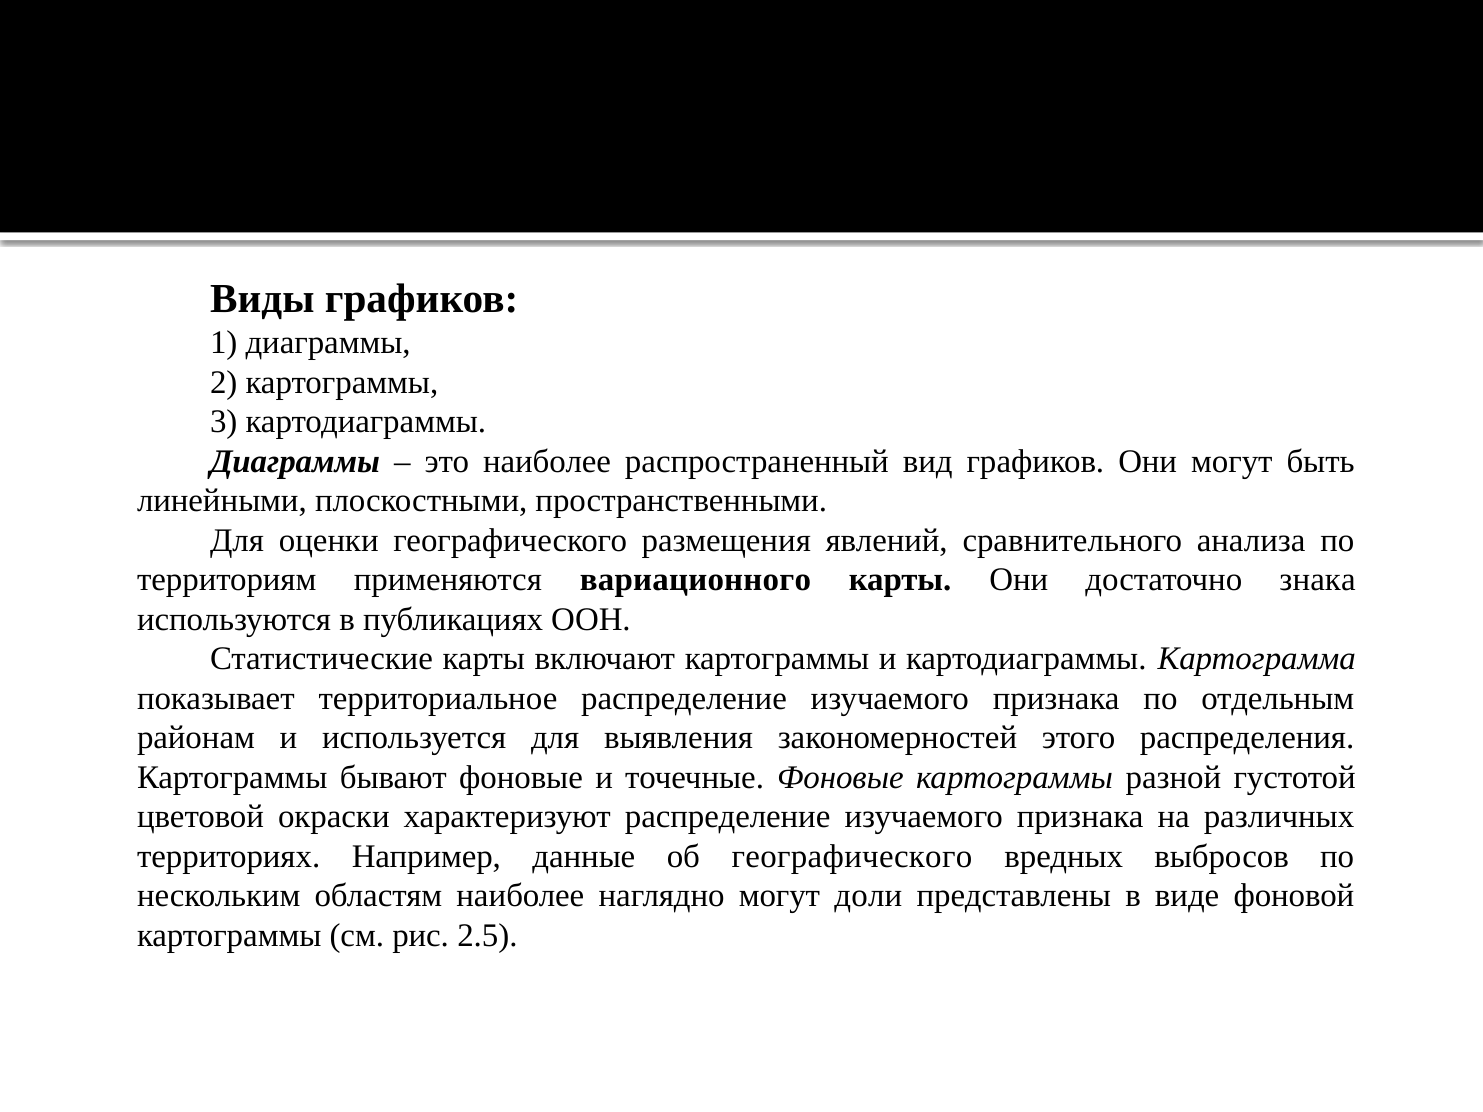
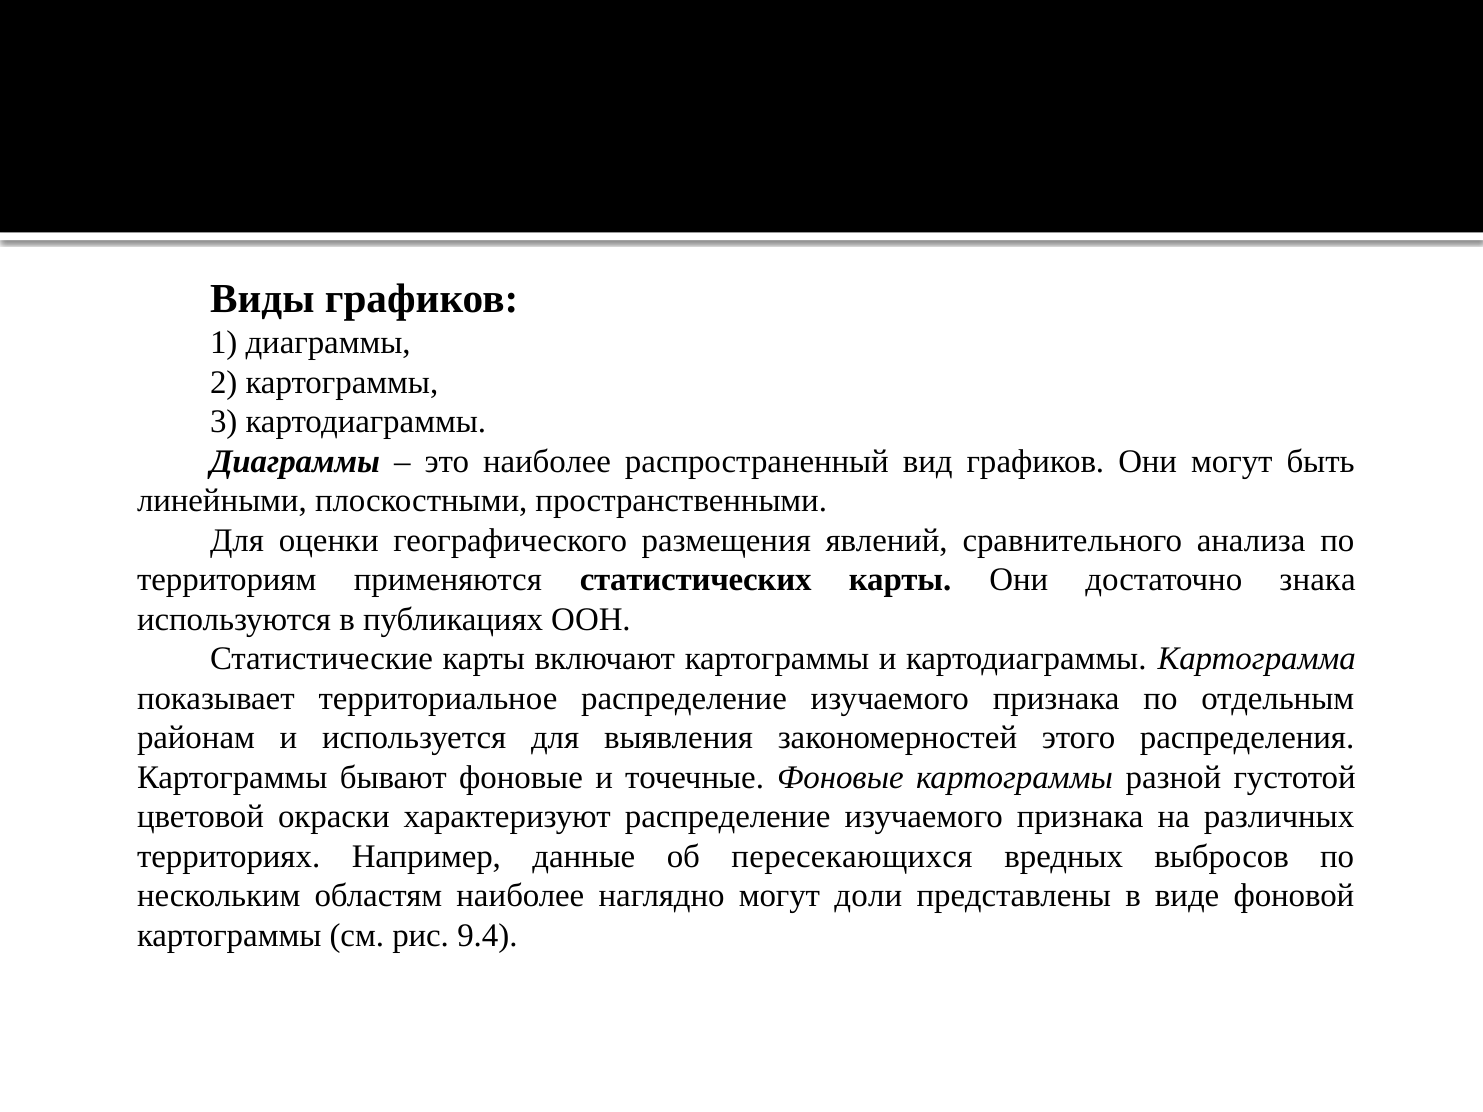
вариационного: вариационного -> статистических (696, 580)
об географического: географического -> пересекающихся (852, 857)
2.5: 2.5 -> 9.4 (487, 936)
